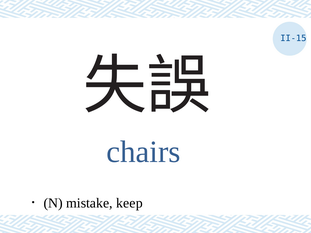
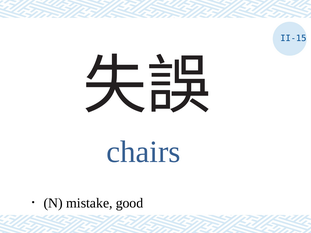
keep: keep -> good (130, 203)
